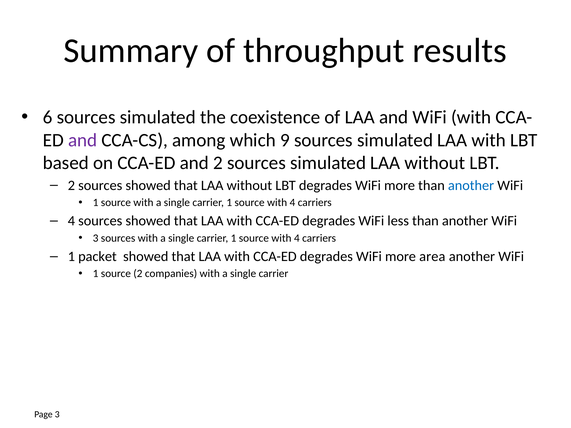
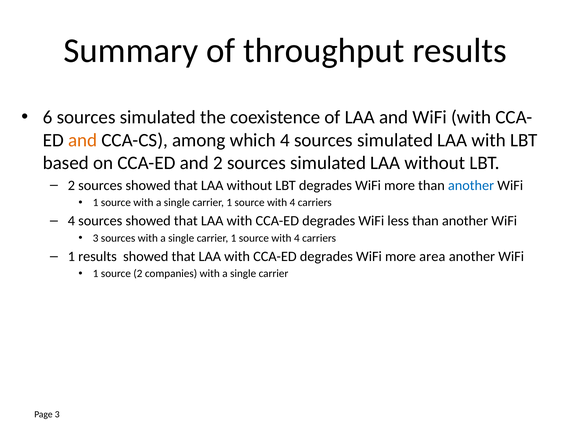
and colour: purple -> orange (83, 140)
which 9: 9 -> 4 (285, 140)
1 packet: packet -> results (97, 257)
